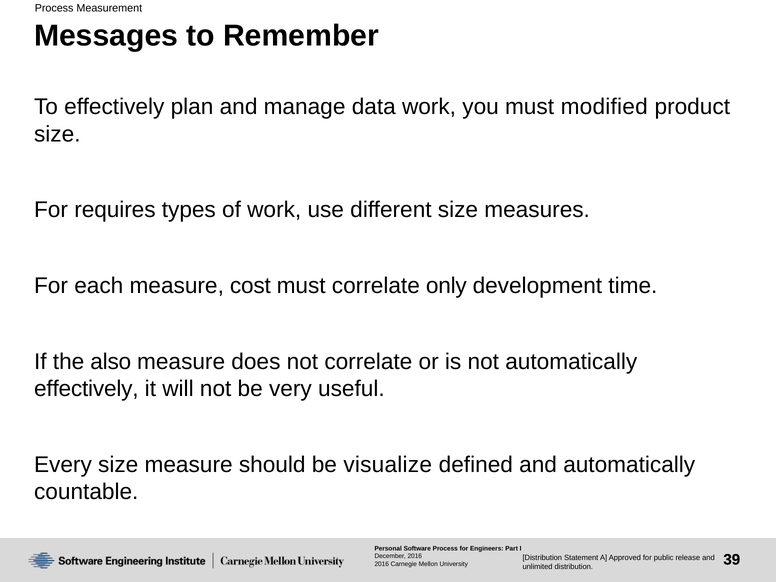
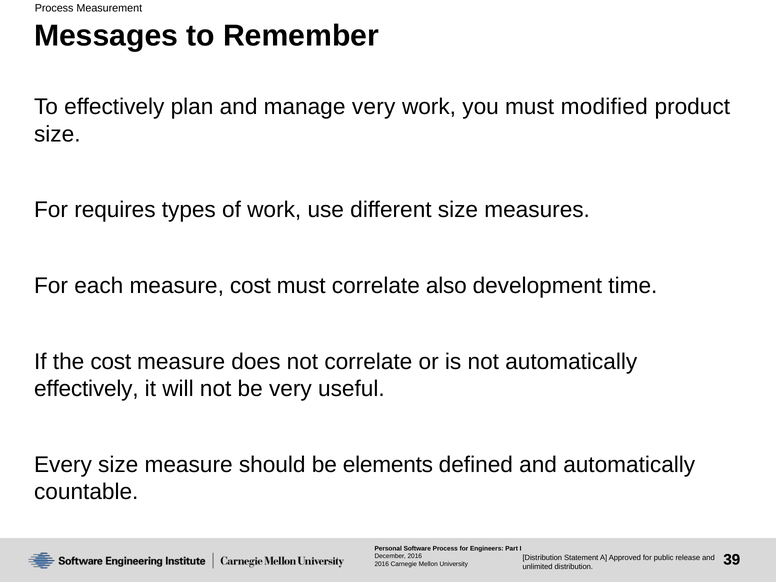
manage data: data -> very (374, 107)
only: only -> also (446, 286)
the also: also -> cost (111, 362)
visualize: visualize -> elements (388, 465)
